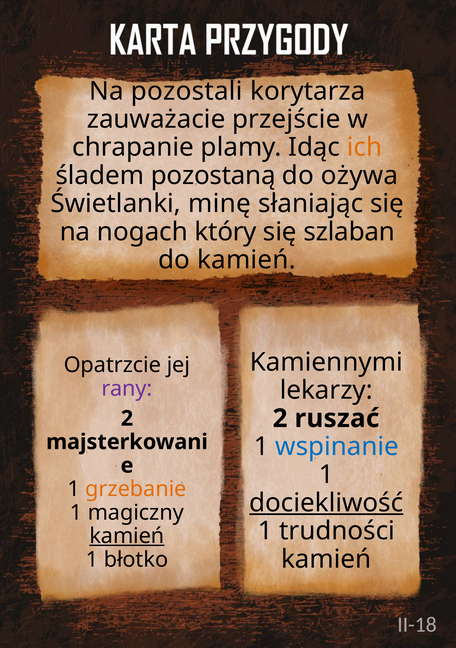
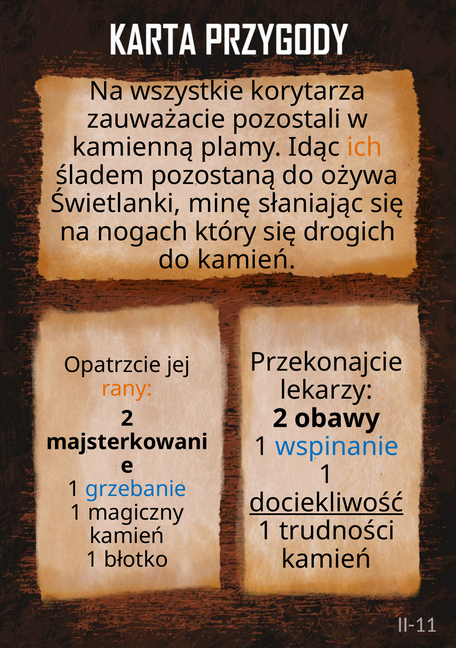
pozostali: pozostali -> wszystkie (187, 91)
przejście: przejście -> pozostali (286, 119)
chrapanie: chrapanie -> kamienną (133, 147)
szlaban: szlaban -> drogich (349, 232)
Kamiennymi: Kamiennymi -> Przekonajcie (326, 362)
rany colour: purple -> orange (127, 388)
ruszać: ruszać -> obawy (337, 418)
grzebanie colour: orange -> blue (136, 489)
kamień underline: present -> none (127, 536)
II-18: II-18 -> II-11 (417, 624)
